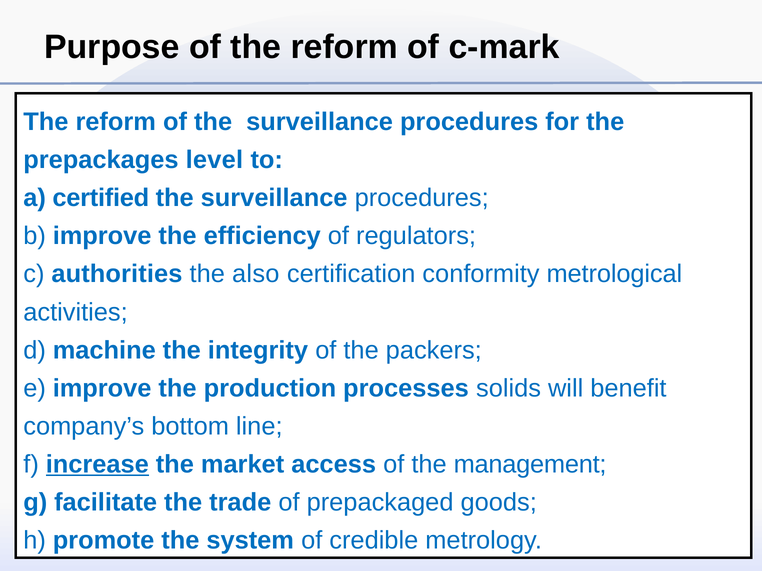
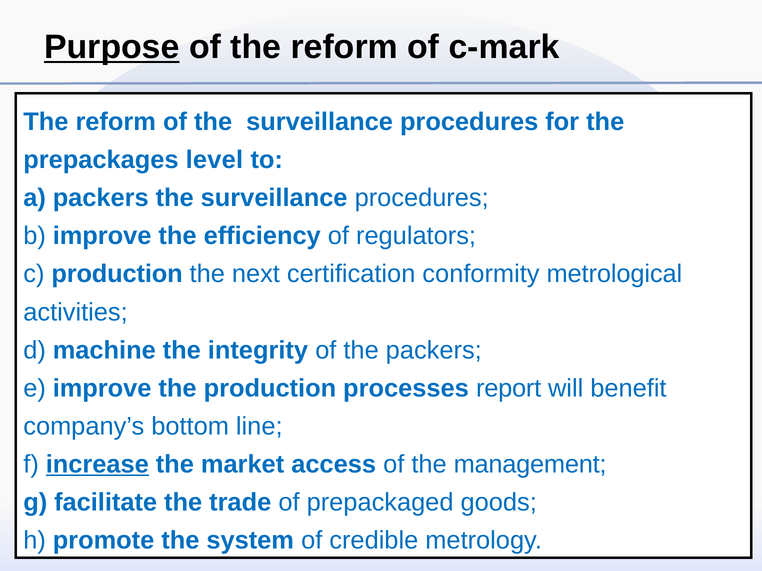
Purpose underline: none -> present (112, 47)
certified: certified -> packers (101, 198)
authorities: authorities -> production (117, 274)
also: also -> next (256, 274)
solids: solids -> report (509, 389)
